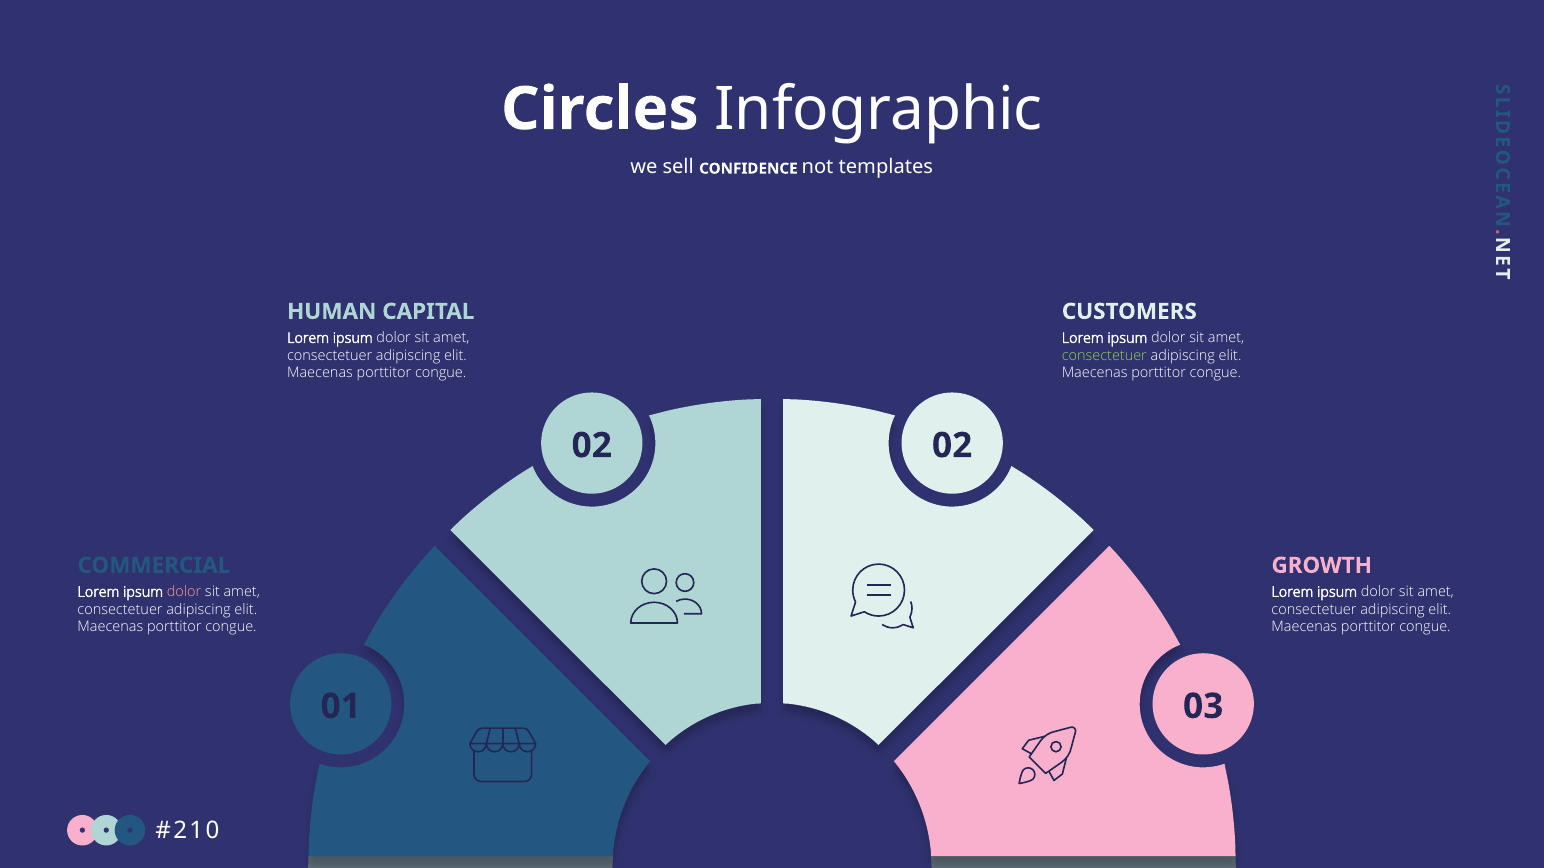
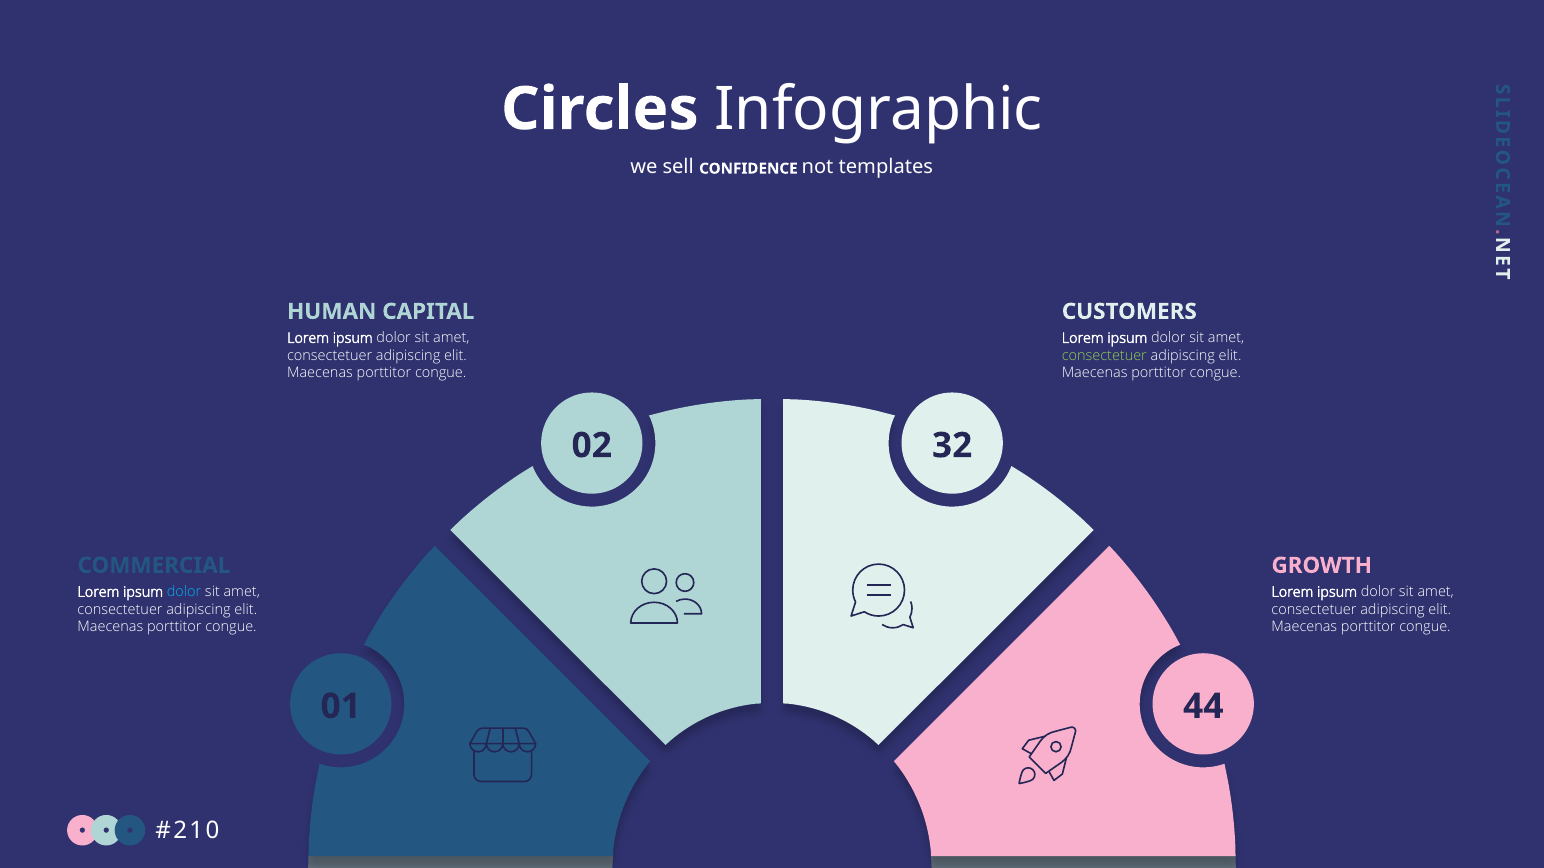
02 02: 02 -> 32 (952, 446)
dolor colour: pink -> light blue (184, 592)
03: 03 -> 44 (1203, 707)
